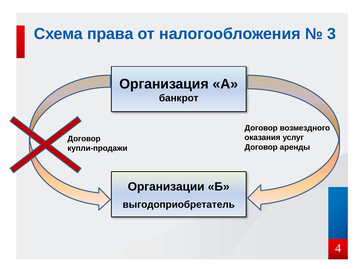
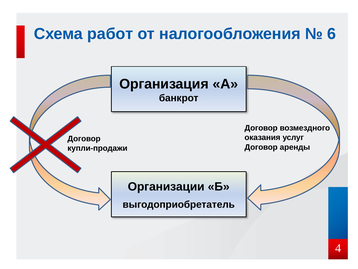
права: права -> работ (110, 34)
3: 3 -> 6 (332, 34)
